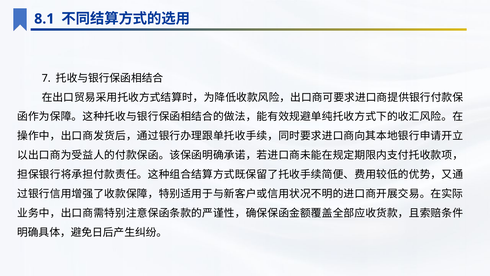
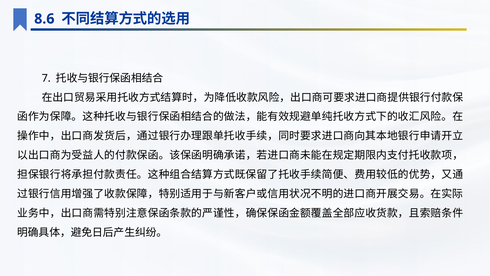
8.1: 8.1 -> 8.6 (44, 19)
